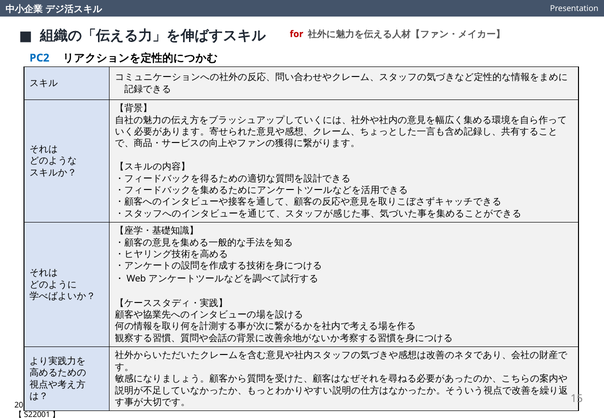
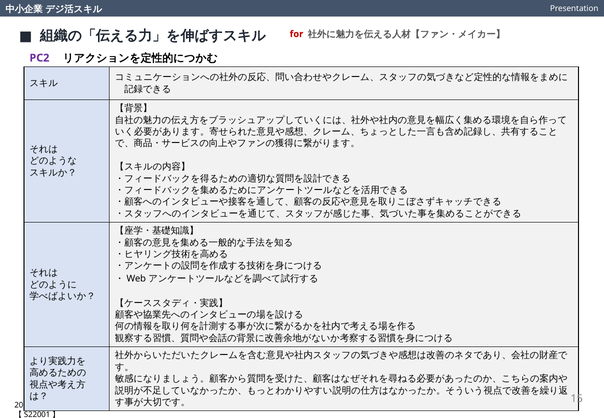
PC2 colour: blue -> purple (39, 58)
